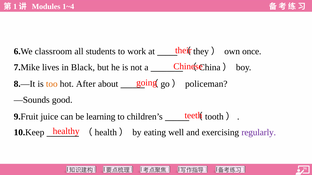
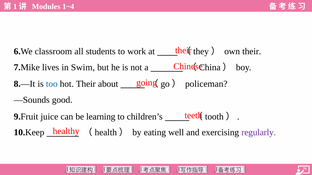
own once: once -> their (252, 52)
Black: Black -> Swim (83, 68)
too colour: orange -> blue (52, 84)
hot After: After -> Their (86, 84)
